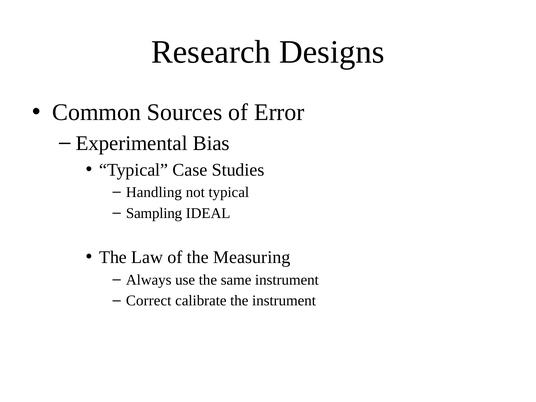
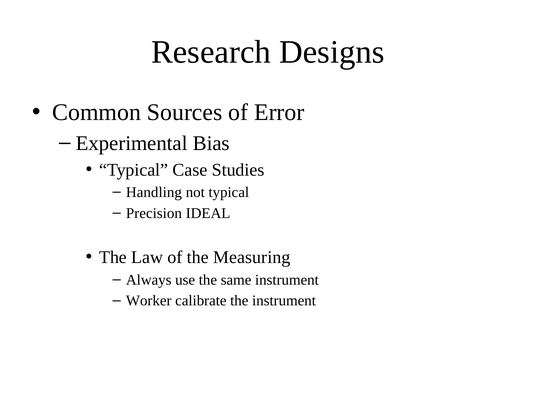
Sampling: Sampling -> Precision (154, 213)
Correct: Correct -> Worker (149, 301)
